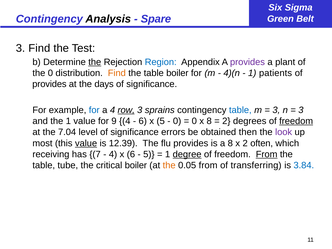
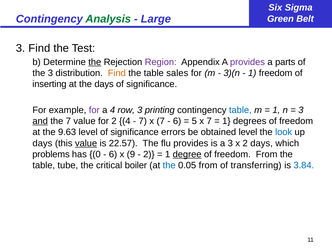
Analysis colour: black -> green (108, 19)
Spare: Spare -> Large (156, 19)
Region colour: blue -> purple (161, 62)
plant: plant -> parts (285, 62)
the 0: 0 -> 3 (50, 73)
table boiler: boiler -> sales (177, 73)
4)(n: 4)(n -> 3)(n (232, 73)
1 patients: patients -> freedom (276, 73)
provides: provides -> inserting (49, 84)
for colour: blue -> purple (94, 110)
row underline: present -> none (126, 110)
sprains: sprains -> printing (160, 110)
3: 3 -> 1 (276, 110)
and underline: none -> present (40, 121)
the 1: 1 -> 7 (68, 121)
for 9: 9 -> 2 (114, 121)
6: 6 -> 7 (143, 121)
5: 5 -> 7 (161, 121)
0: 0 -> 6 (177, 121)
0: 0 -> 5 (194, 121)
8: 8 -> 7 (209, 121)
2: 2 -> 1 (226, 121)
freedom underline: present -> none (296, 121)
7.04: 7.04 -> 9.63 (67, 132)
obtained then: then -> level (248, 132)
look colour: purple -> blue (284, 132)
most: most -> days (42, 143)
12.39: 12.39 -> 22.57 (123, 143)
a 8: 8 -> 3 (230, 143)
2 often: often -> days (262, 143)
receiving: receiving -> problems (51, 154)
7: 7 -> 0 (95, 154)
4: 4 -> 6 (113, 154)
x 6: 6 -> 9 (131, 154)
5: 5 -> 2 (149, 154)
From underline: present -> none (267, 154)
the colour: orange -> blue (169, 165)
